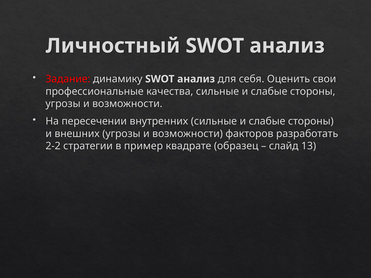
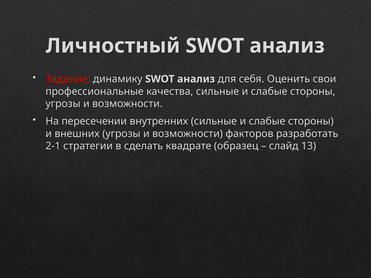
2-2: 2-2 -> 2-1 (53, 146)
пример: пример -> сделать (143, 146)
